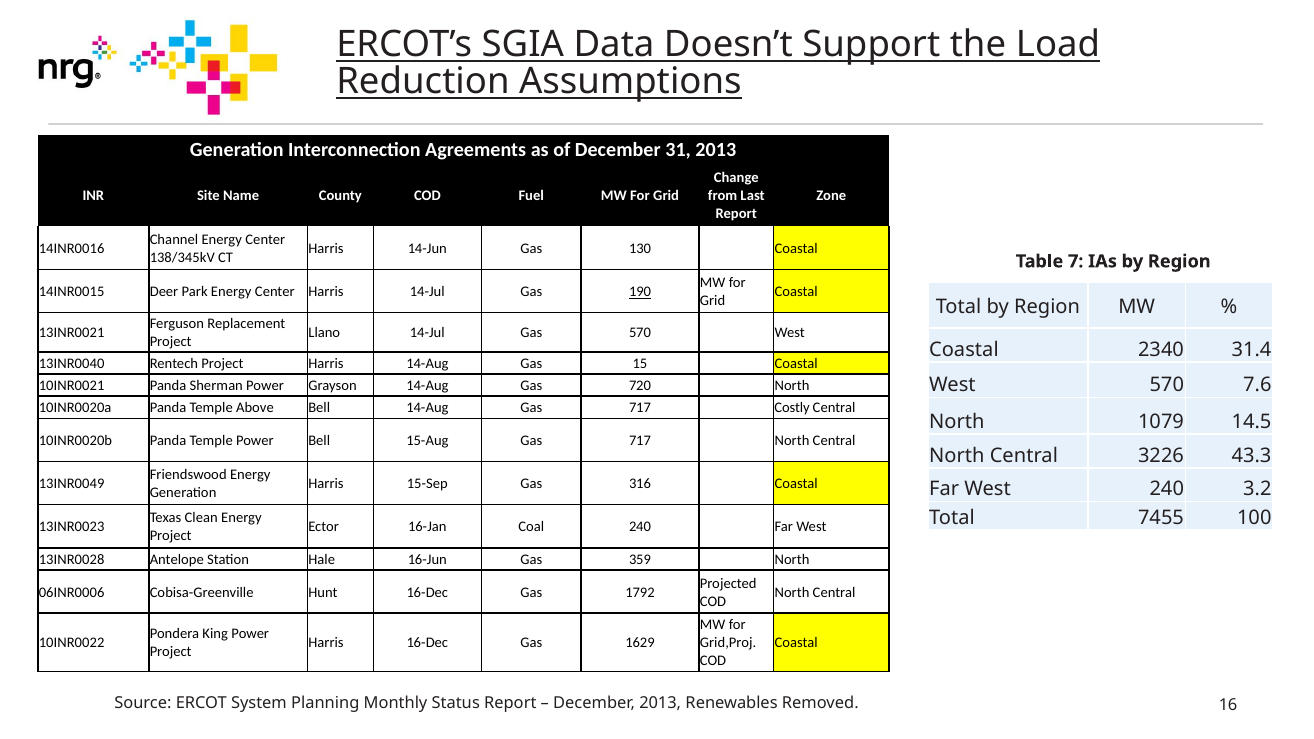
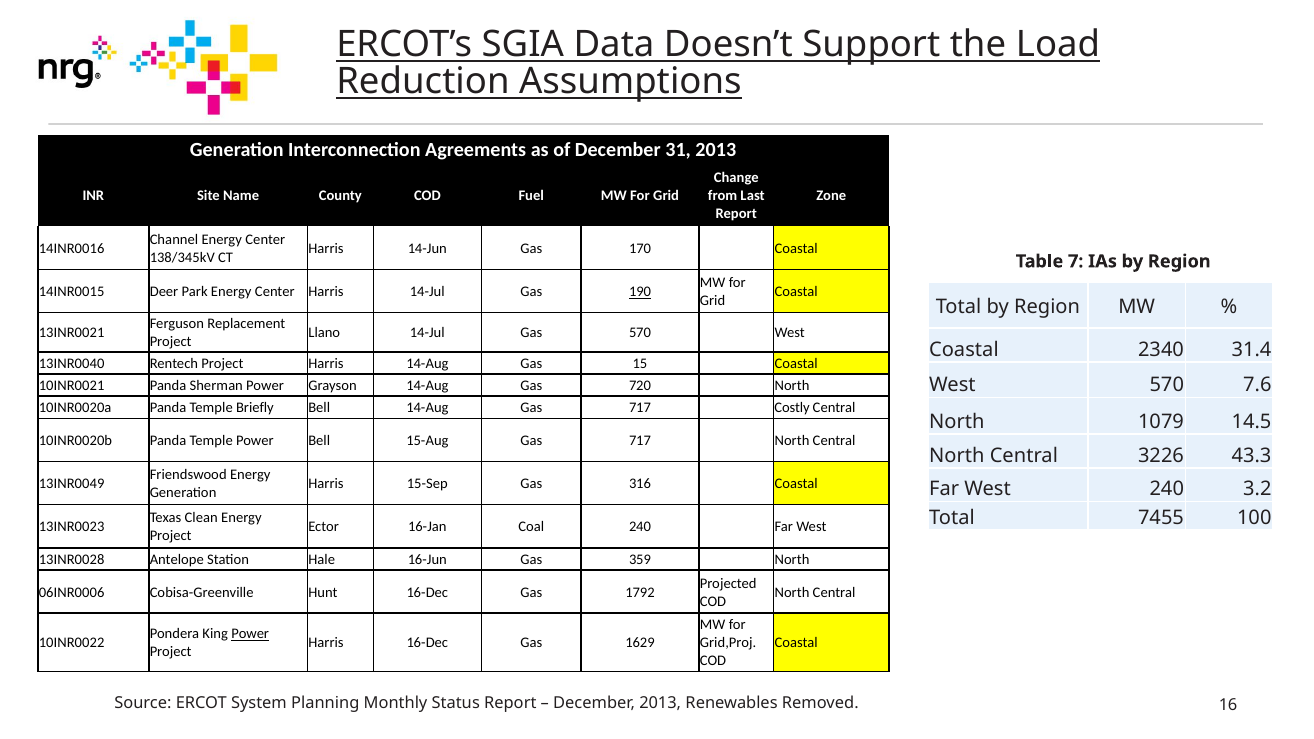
130: 130 -> 170 (640, 249)
Above: Above -> Briefly (255, 408)
Power underline: none -> present (250, 634)
